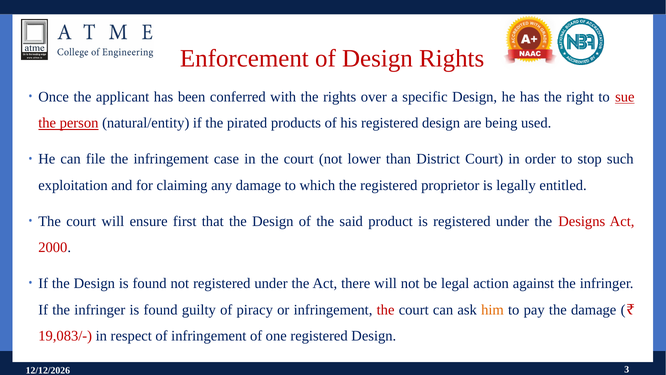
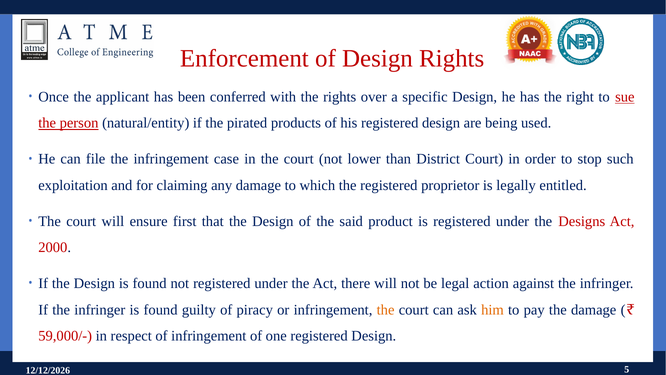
the colour: red -> orange (386, 309)
19,083/-: 19,083/- -> 59,000/- (65, 336)
3: 3 -> 5 (627, 369)
